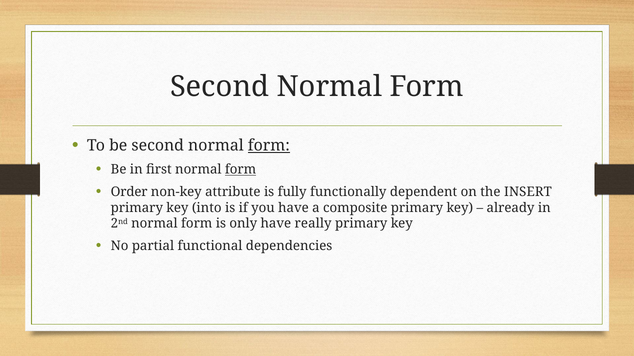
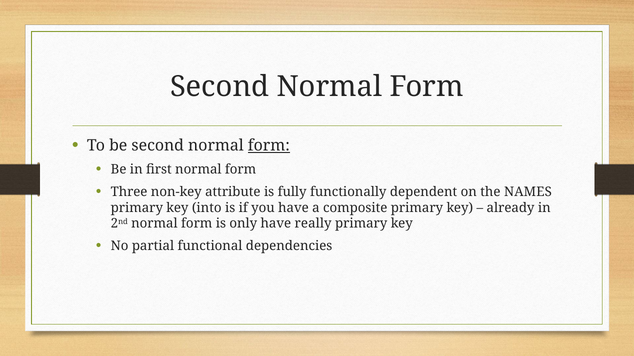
form underline: present -> none (241, 170)
Order: Order -> Three (129, 192)
INSERT: INSERT -> NAMES (528, 192)
